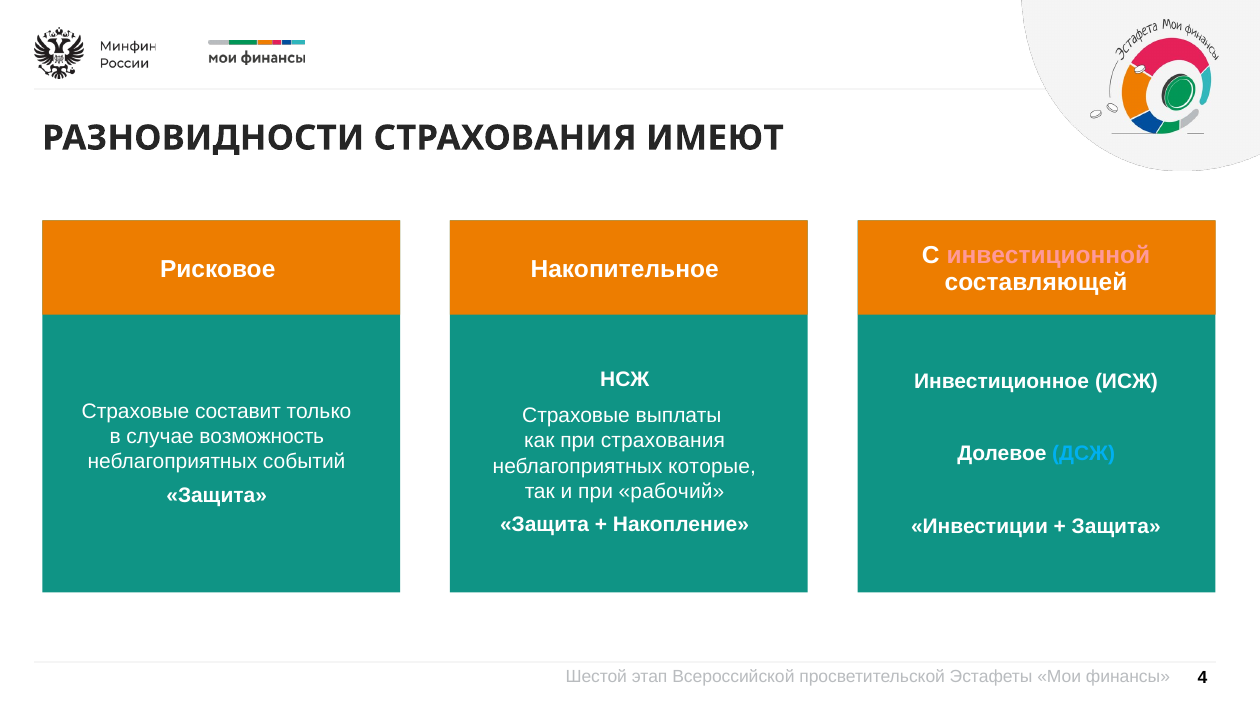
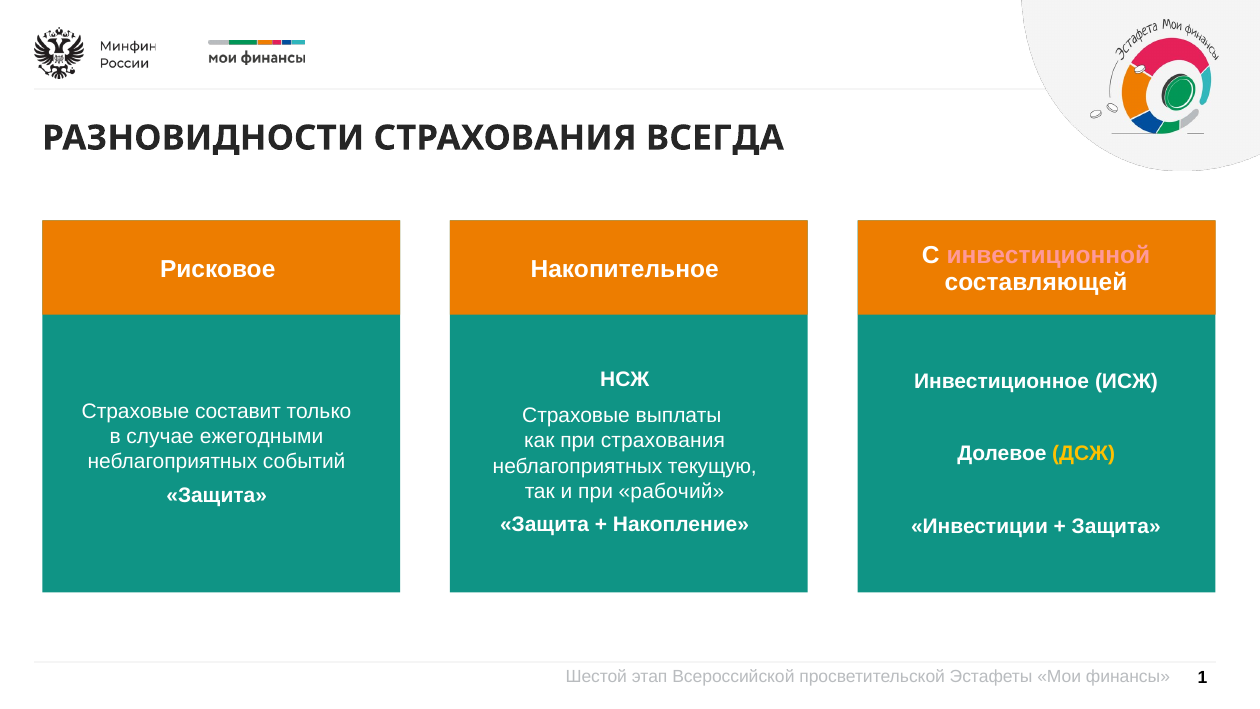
ИМЕЮТ: ИМЕЮТ -> ВСЕГДА (715, 138)
возможность: возможность -> ежегодными (262, 437)
ДСЖ colour: light blue -> yellow (1084, 454)
которые: которые -> текущую (712, 466)
4: 4 -> 1 (1202, 678)
